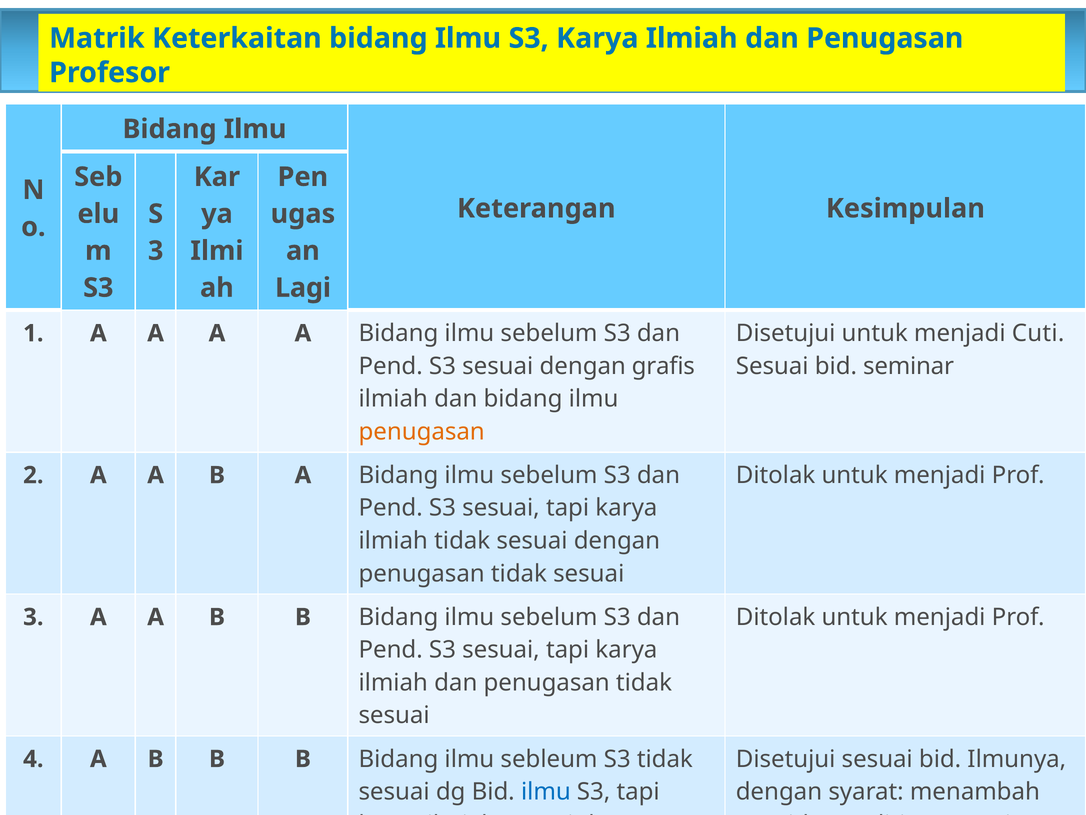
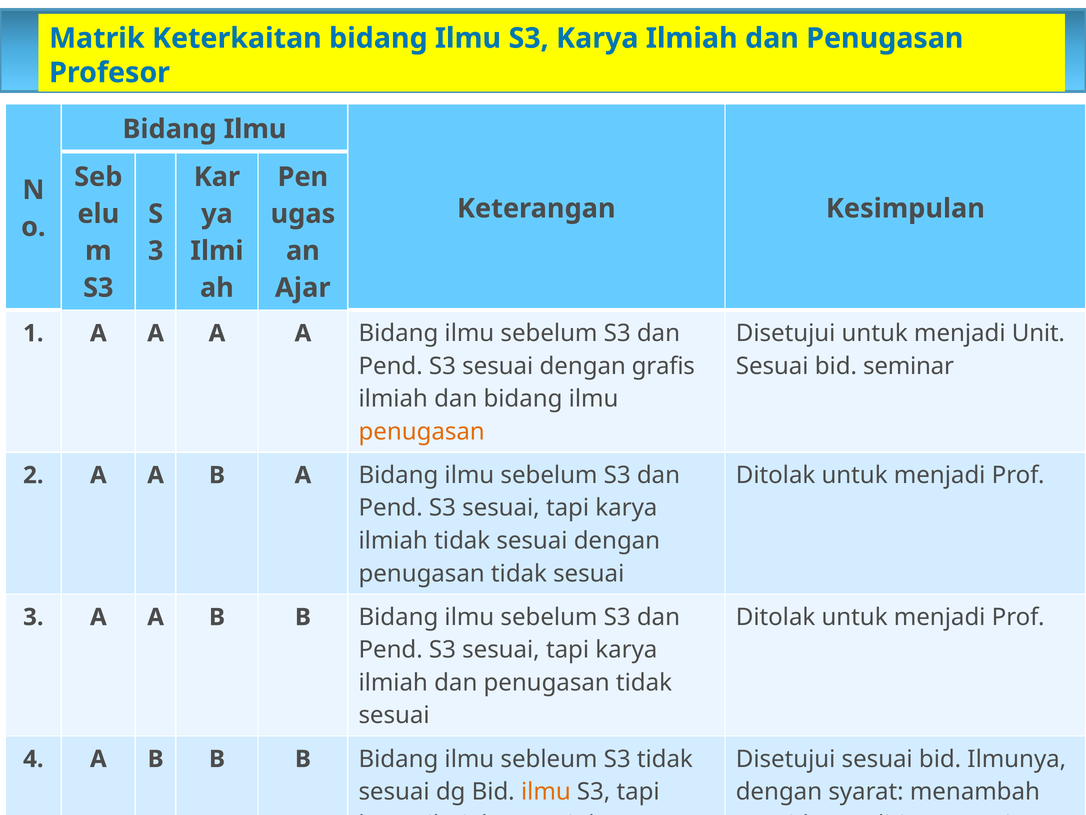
Lagi: Lagi -> Ajar (303, 288)
Cuti: Cuti -> Unit (1038, 333)
ilmu colour: blue -> orange (546, 791)
